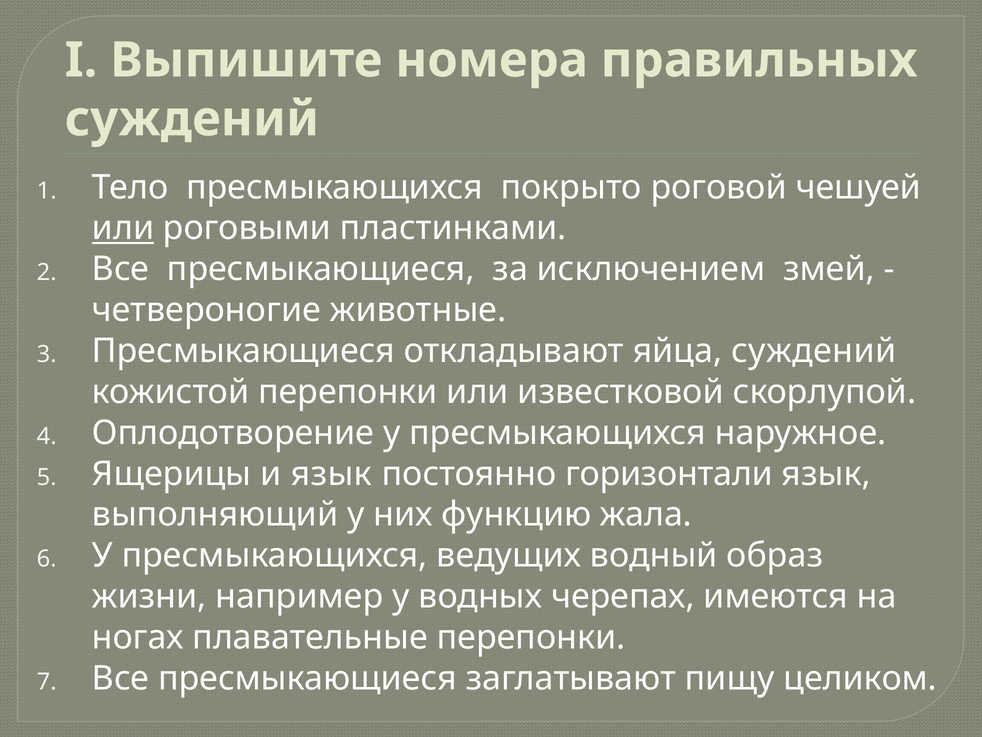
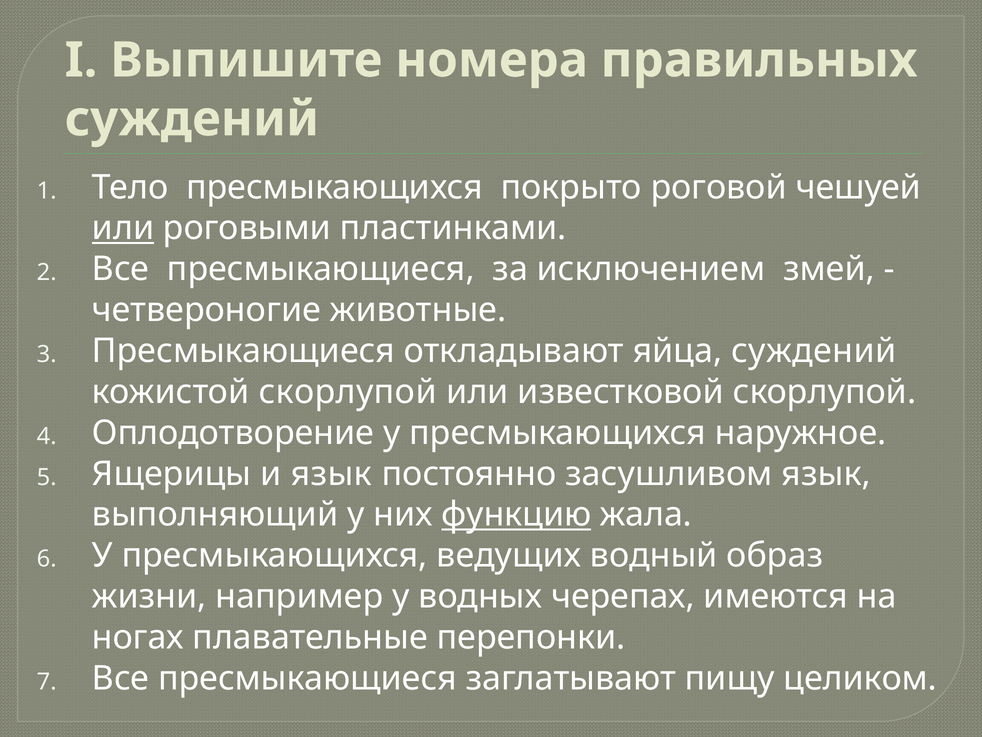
кожистой перепонки: перепонки -> скорлупой (348, 392)
горизонтали: горизонтали -> засушливом (669, 473)
функцию underline: none -> present (516, 514)
